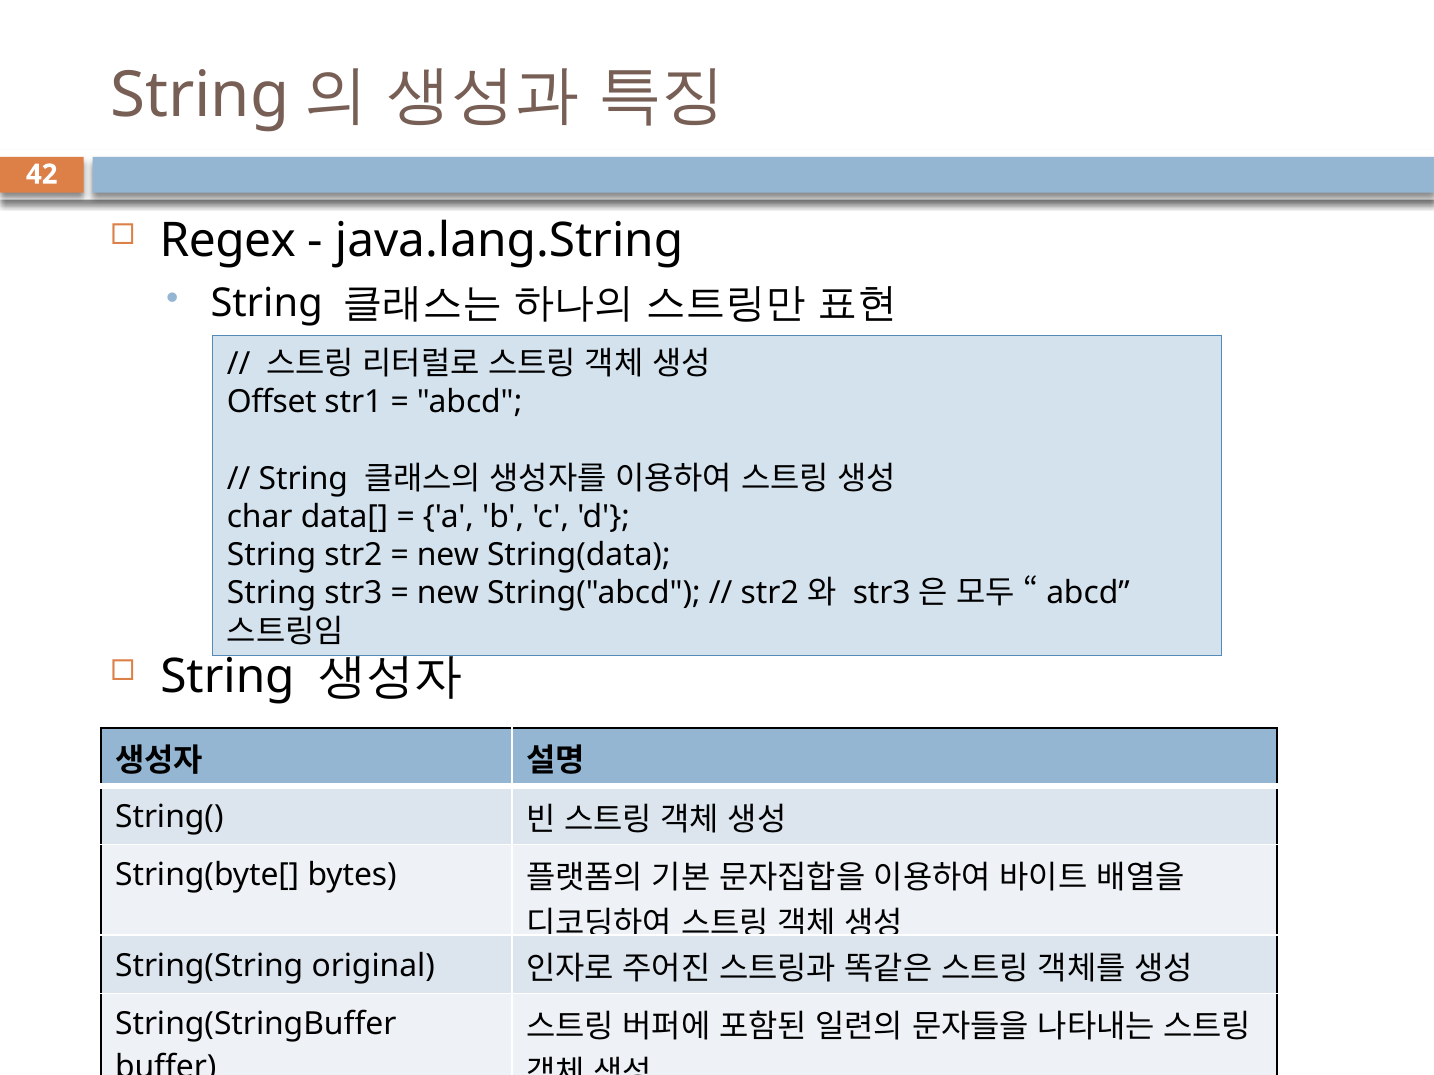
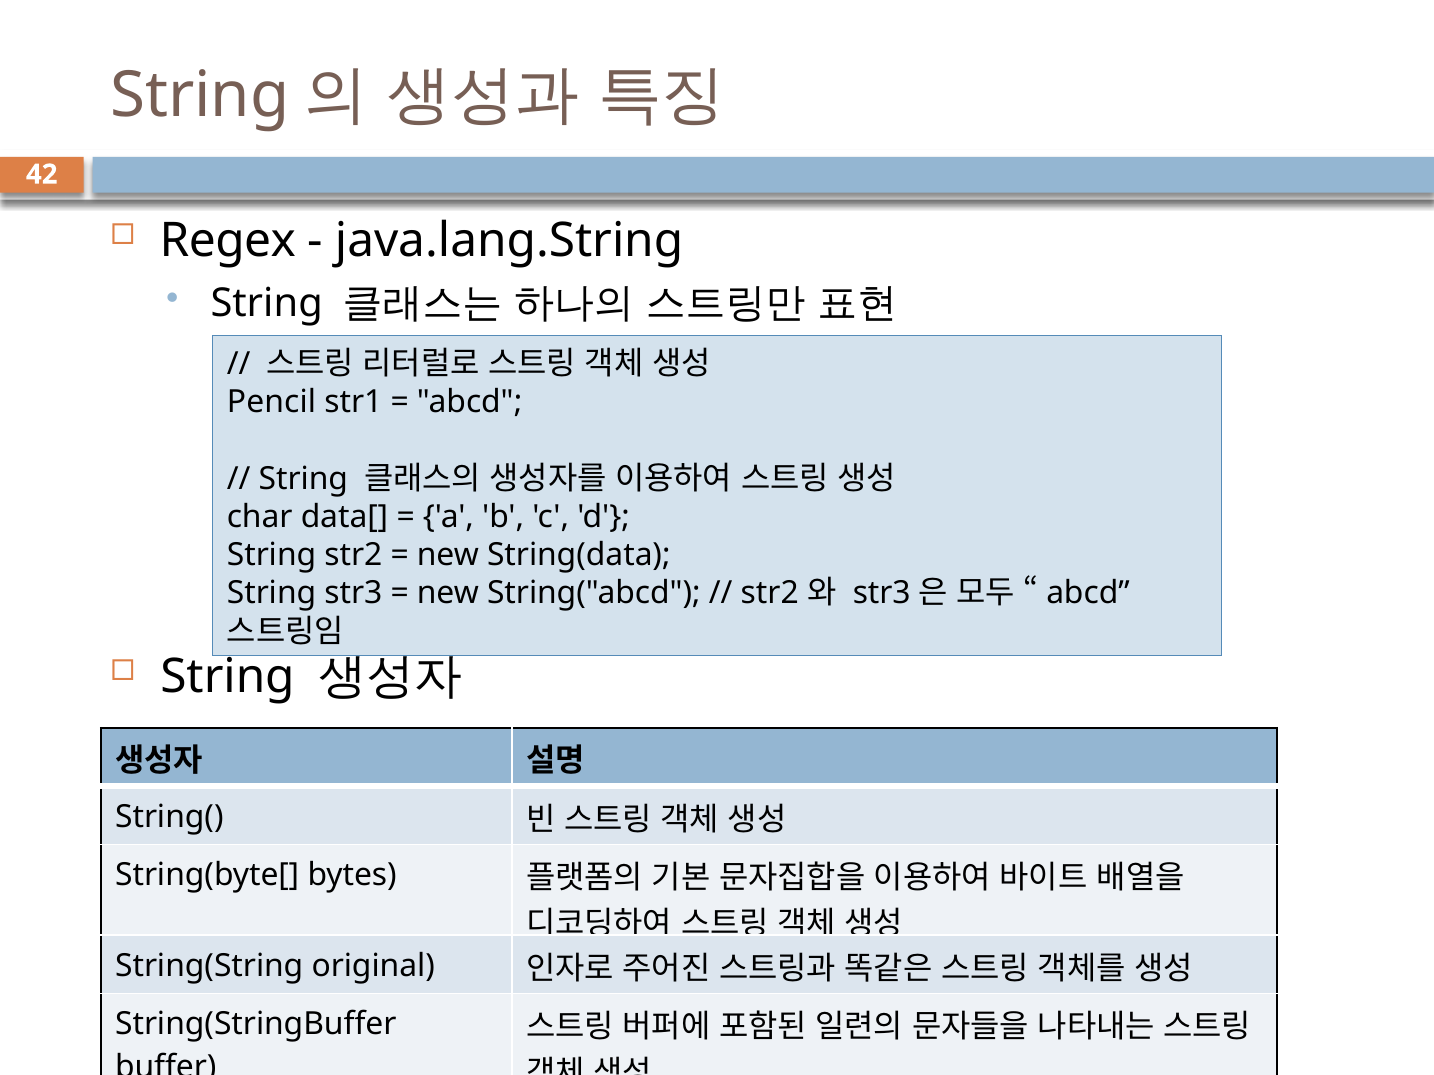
Offset: Offset -> Pencil (271, 403)
